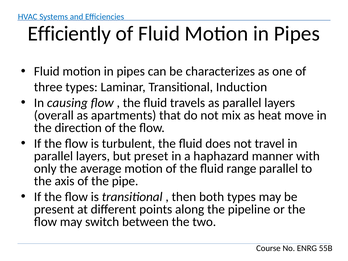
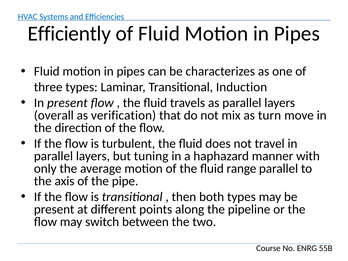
In causing: causing -> present (67, 103)
apartments: apartments -> verification (124, 115)
heat: heat -> turn (270, 115)
preset: preset -> tuning (151, 156)
